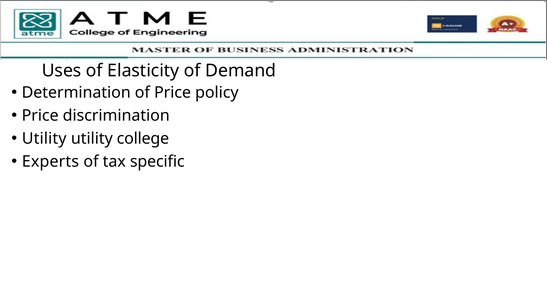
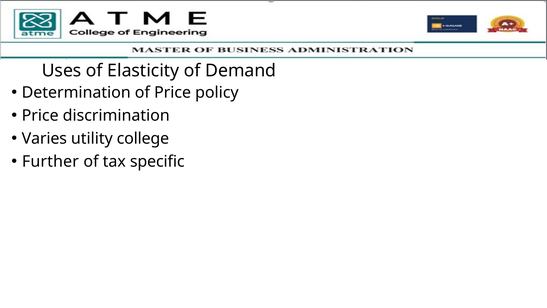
Utility: Utility -> Varies (44, 138)
Experts: Experts -> Further (50, 161)
